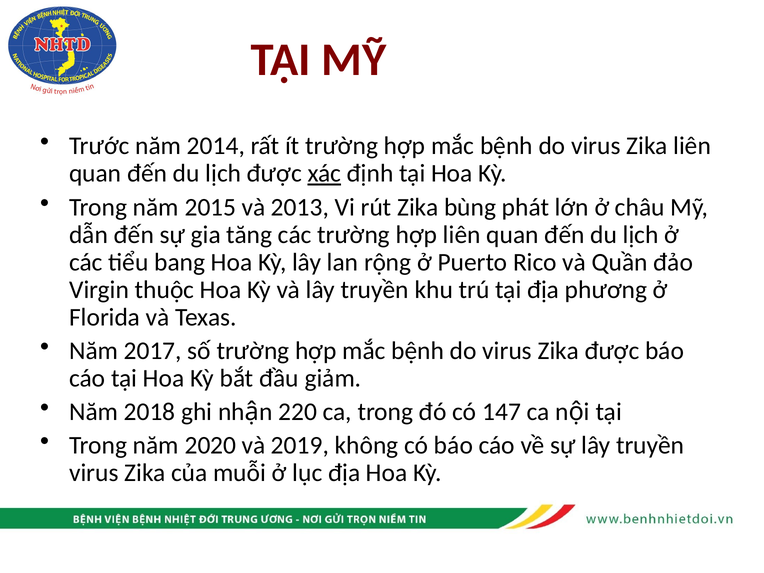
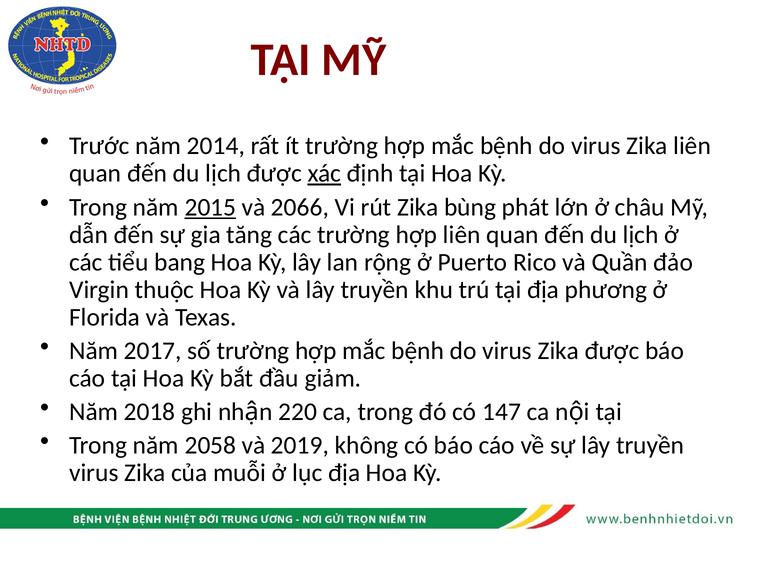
2015 underline: none -> present (210, 207)
2013: 2013 -> 2066 (300, 207)
2020: 2020 -> 2058 (210, 445)
